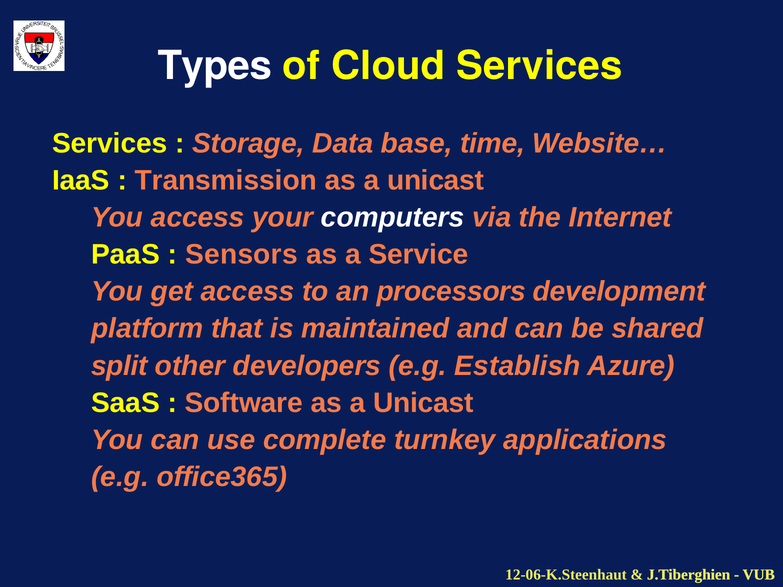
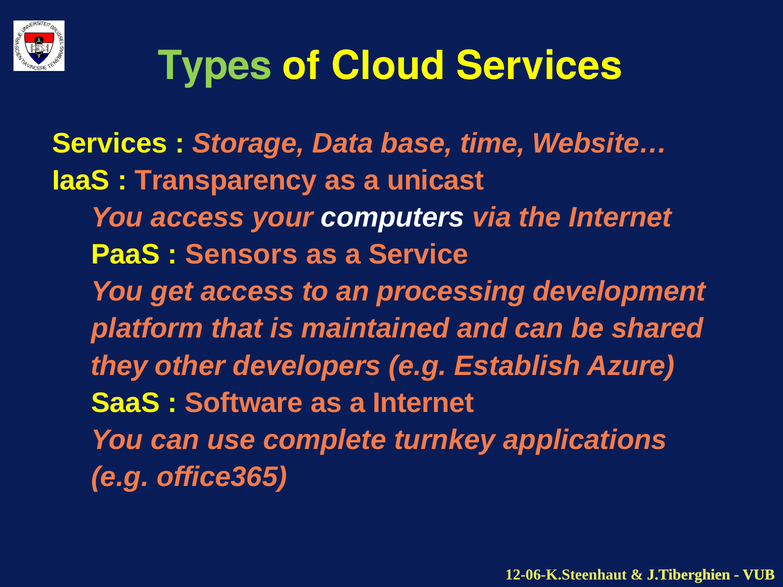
Types colour: white -> light green (215, 66)
Transmission: Transmission -> Transparency (226, 180)
processors: processors -> processing (451, 292)
split: split -> they (119, 366)
Software as a Unicast: Unicast -> Internet (423, 403)
